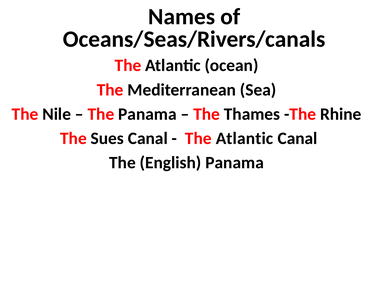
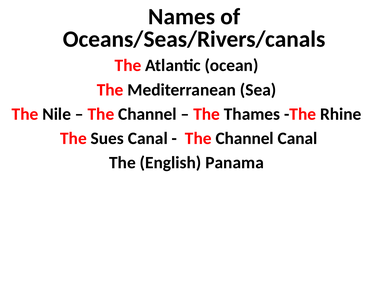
Panama: Panama -> Channel (147, 114)
Atlantic: Atlantic -> Channel (245, 139)
